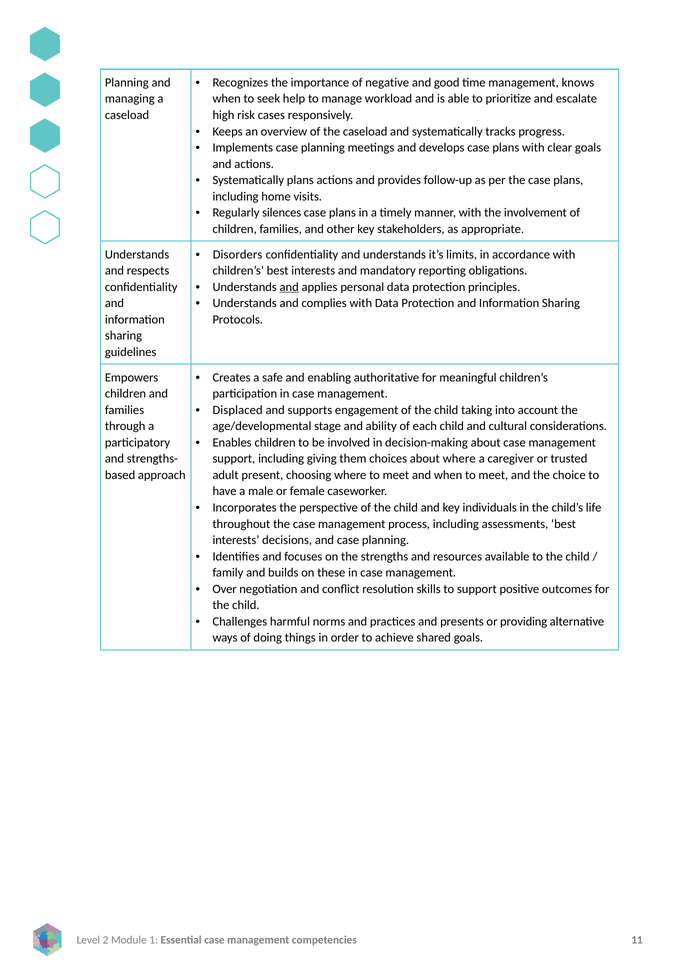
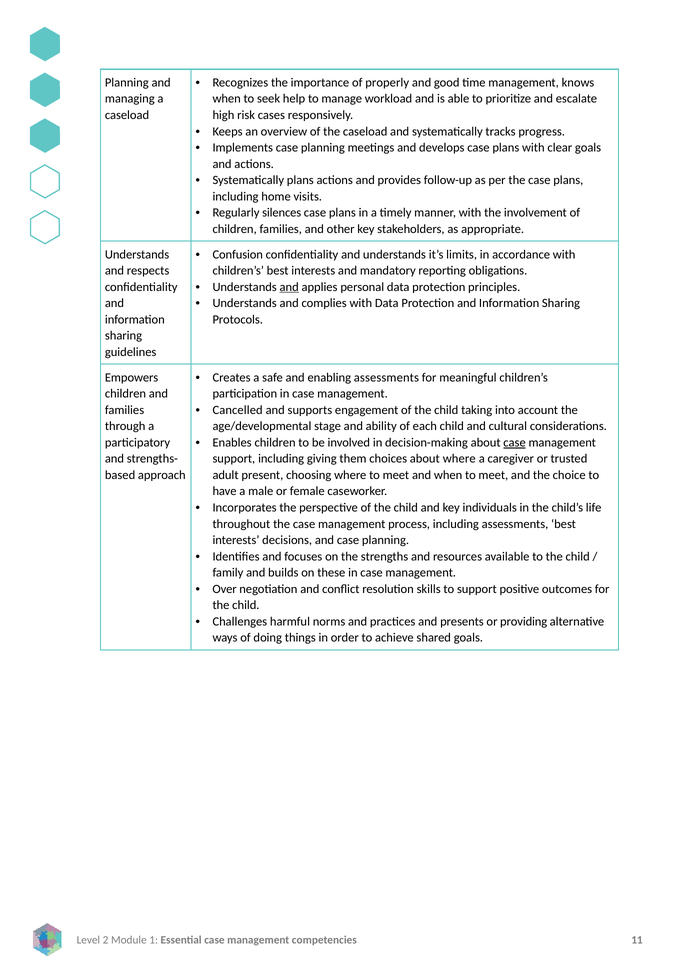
negative: negative -> properly (387, 82)
Disorders: Disorders -> Confusion (238, 254)
enabling authoritative: authoritative -> assessments (386, 377)
Displaced: Displaced -> Cancelled (238, 410)
case underline: none -> present (515, 442)
